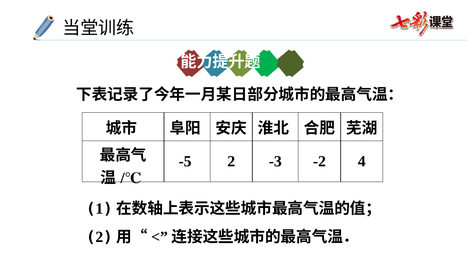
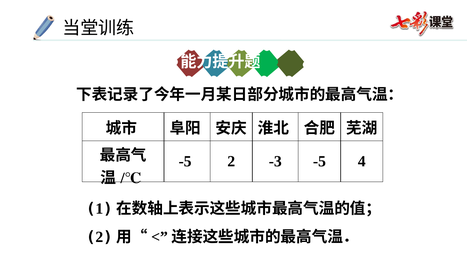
-3 -2: -2 -> -5 (319, 161)
